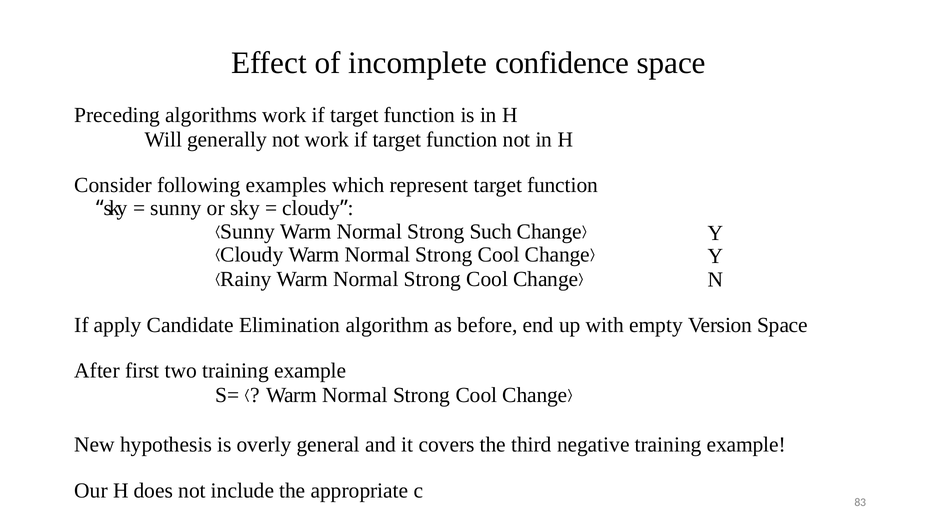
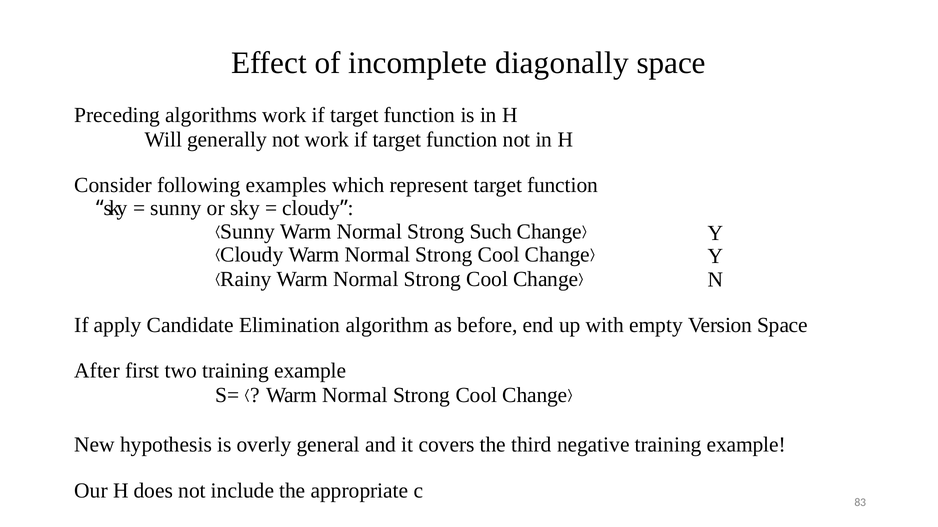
confidence: confidence -> diagonally (562, 63)
